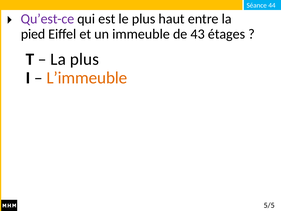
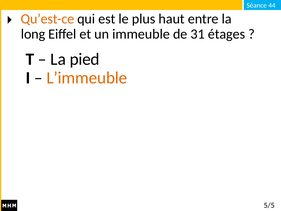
Qu’est-ce colour: purple -> orange (48, 19)
pied: pied -> long (33, 34)
43: 43 -> 31 (198, 34)
La plus: plus -> pied (85, 59)
